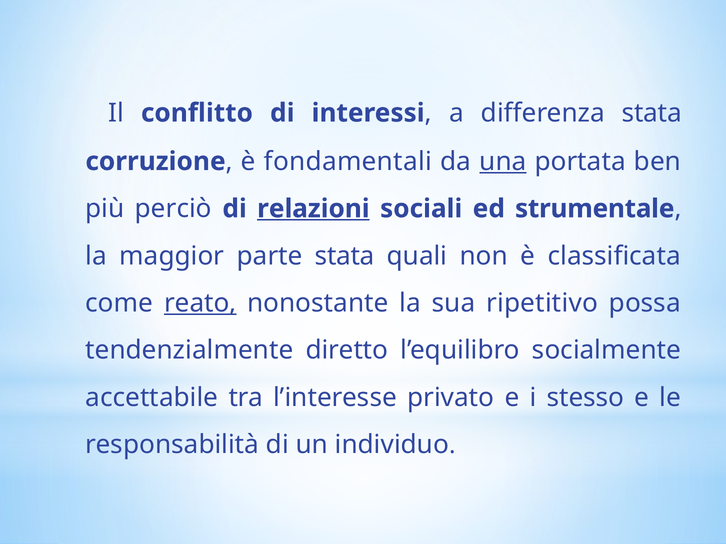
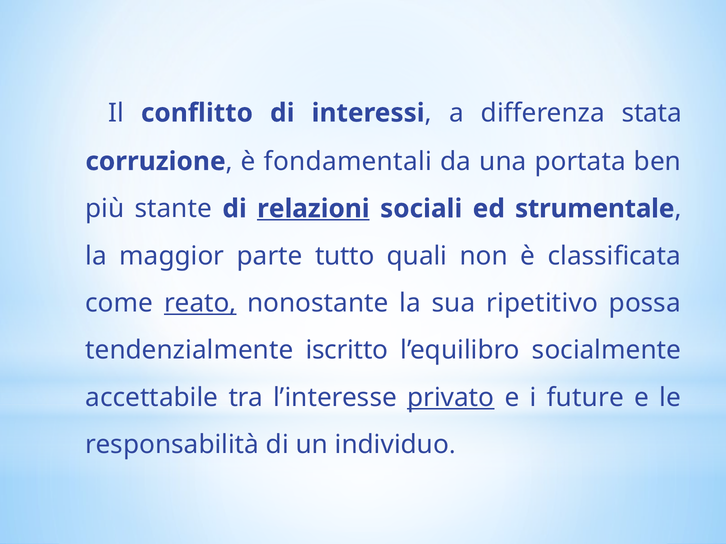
una underline: present -> none (503, 162)
perciò: perciò -> stante (173, 209)
parte stata: stata -> tutto (345, 256)
diretto: diretto -> iscritto (347, 351)
privato underline: none -> present (451, 398)
stesso: stesso -> future (585, 398)
